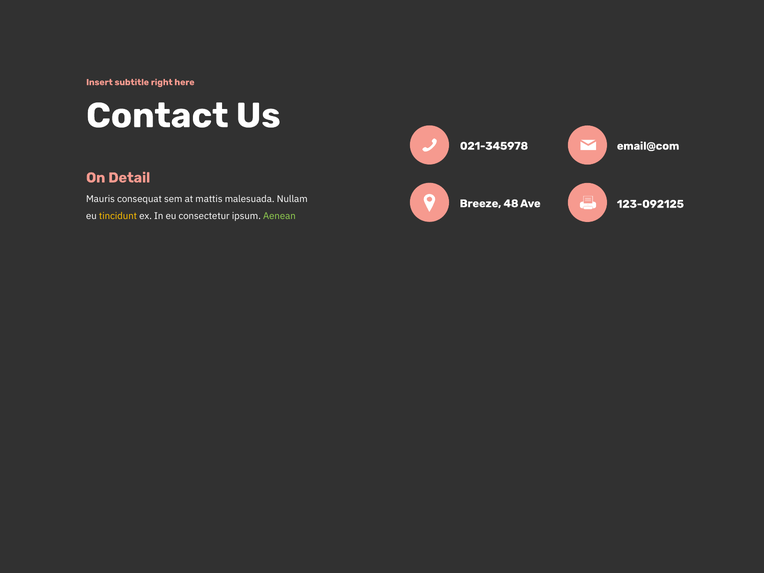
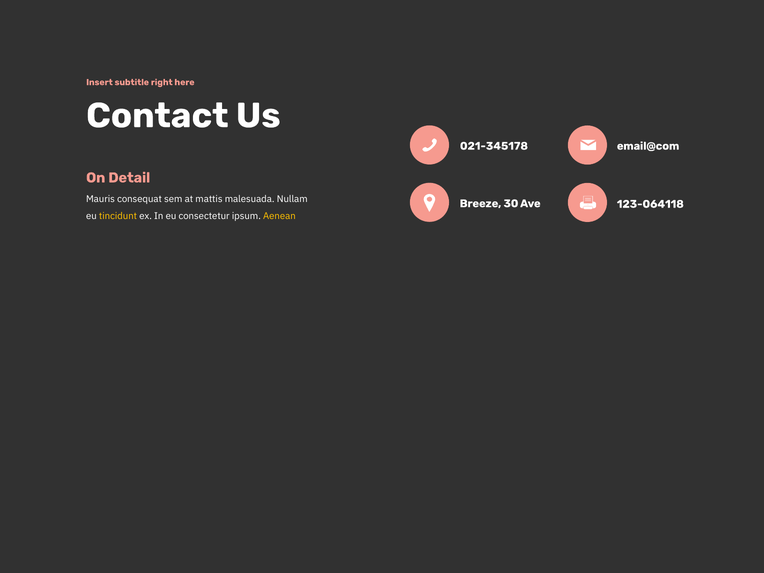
021-345978: 021-345978 -> 021-345178 (494, 146)
48: 48 -> 30 (511, 204)
123-092125: 123-092125 -> 123-064118 (650, 204)
Aenean colour: light green -> yellow (279, 216)
